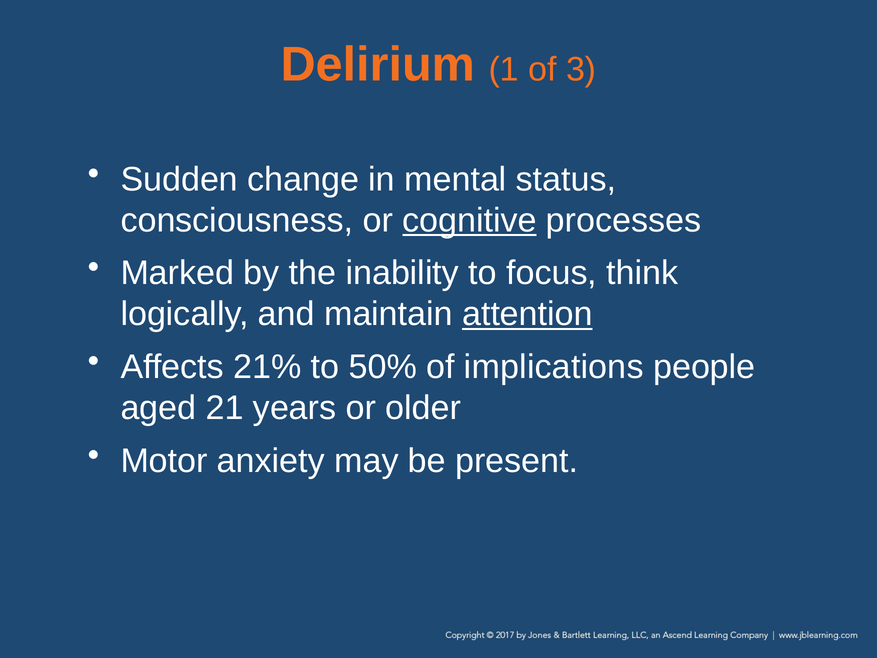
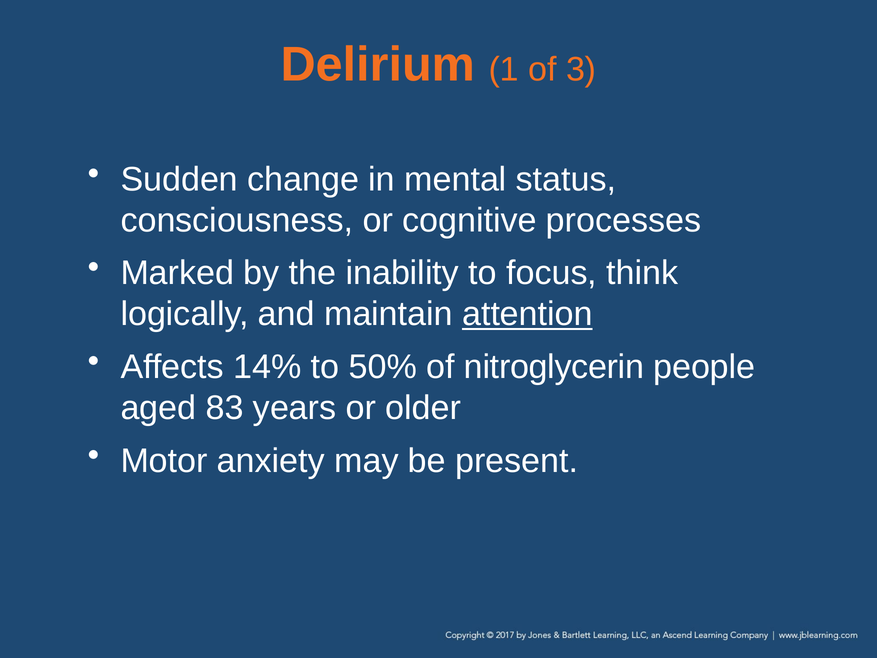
cognitive underline: present -> none (469, 220)
21%: 21% -> 14% (267, 367)
implications: implications -> nitroglycerin (554, 367)
21: 21 -> 83 (225, 408)
